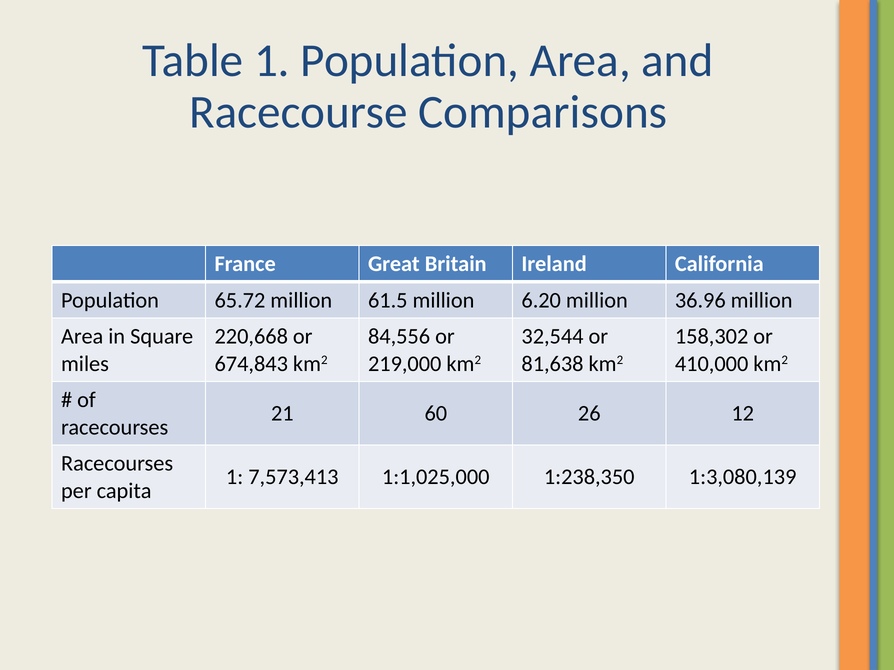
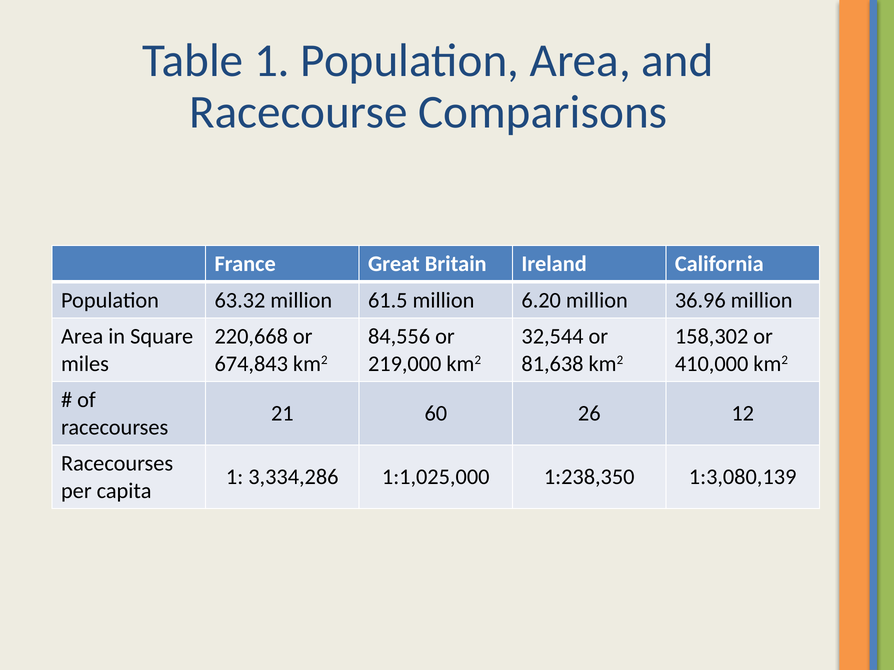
65.72: 65.72 -> 63.32 (240, 300)
7,573,413: 7,573,413 -> 3,334,286 (293, 477)
